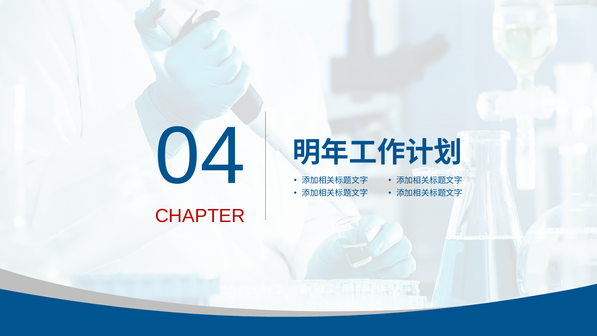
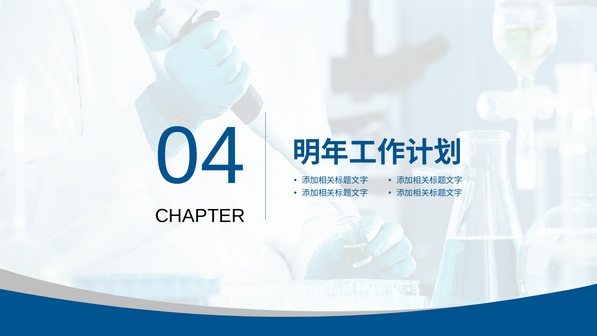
CHAPTER colour: red -> black (200, 216)
